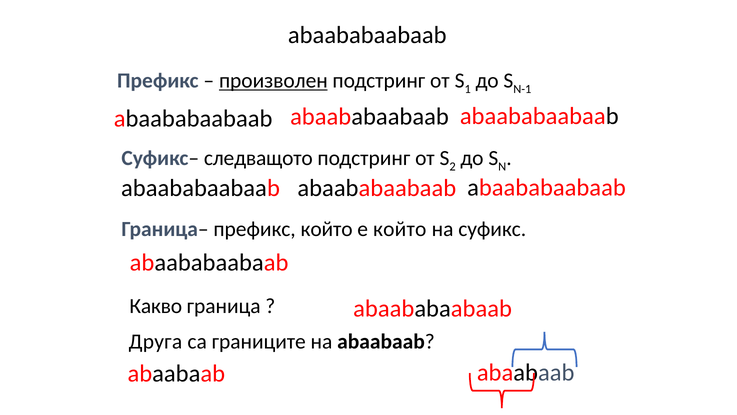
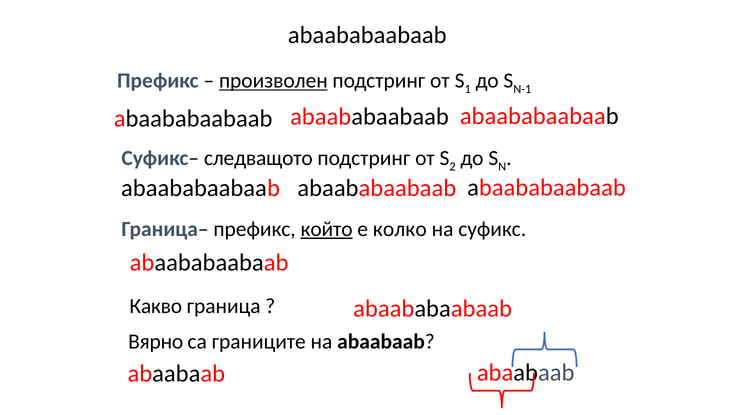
който underline: none -> present (327, 229)
е който: който -> колко (400, 229)
Друга: Друга -> Вярно (156, 341)
